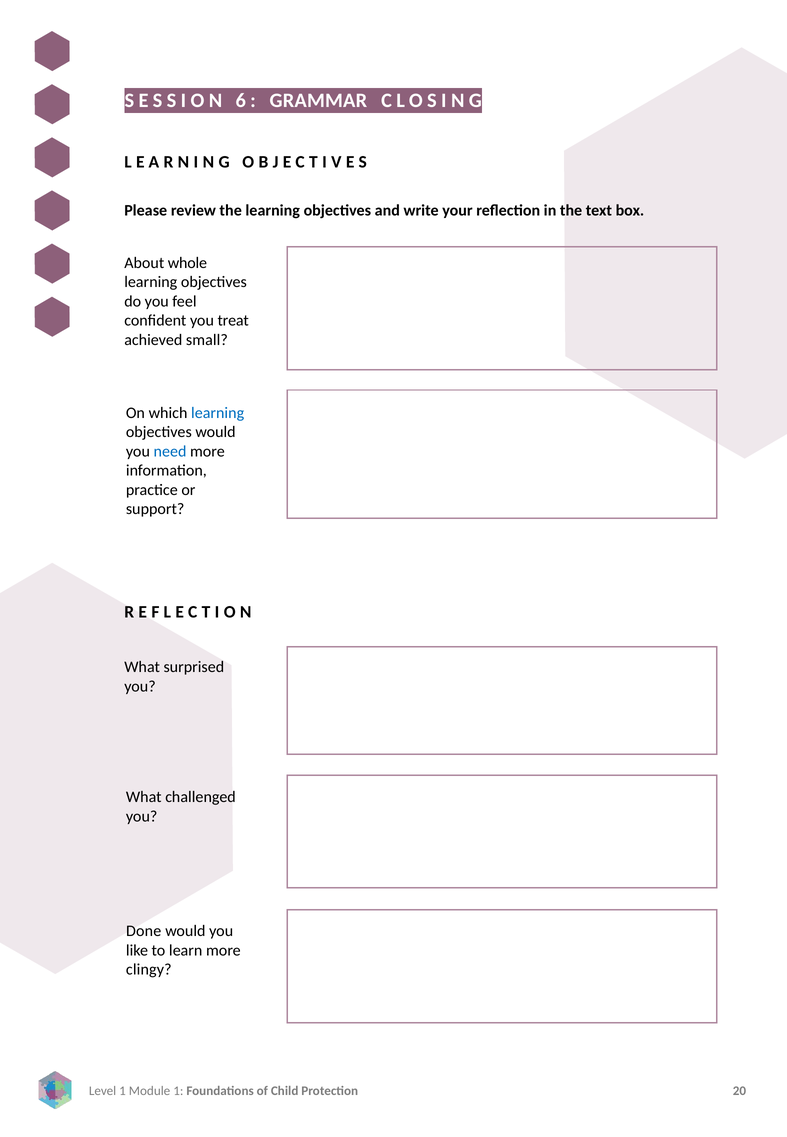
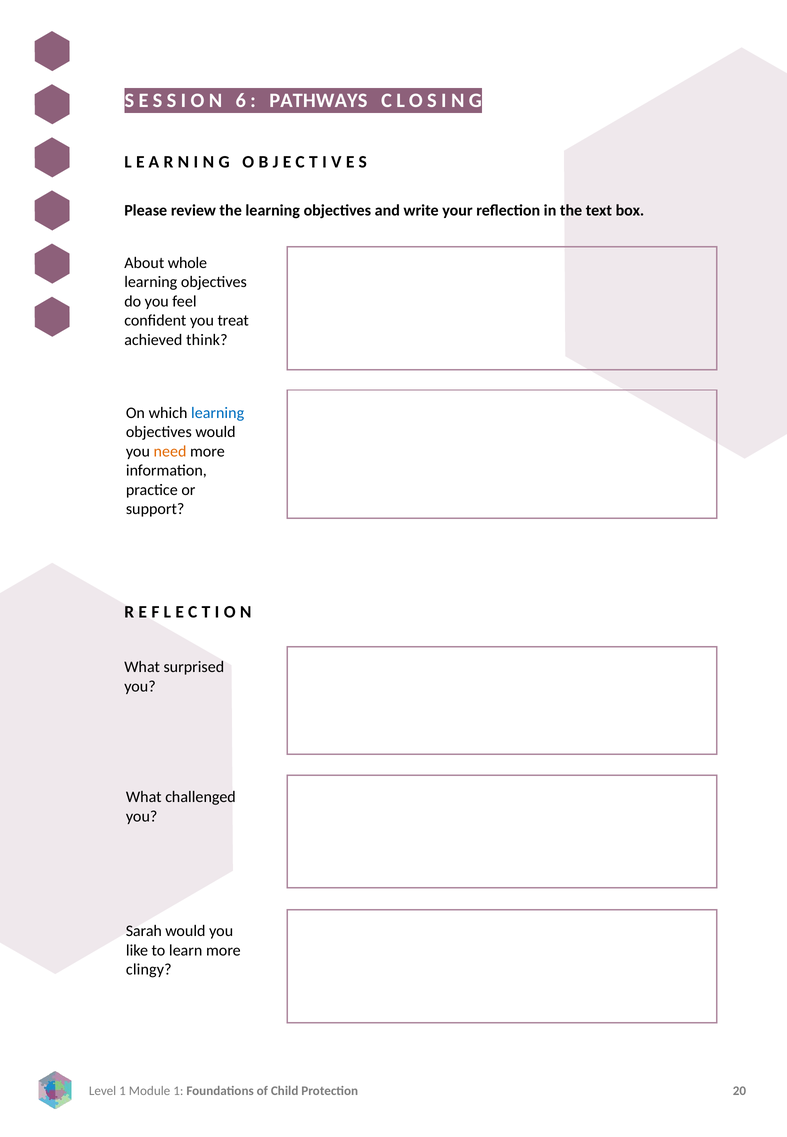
GRAMMAR: GRAMMAR -> PATHWAYS (318, 101)
small: small -> think (207, 340)
need colour: blue -> orange (170, 451)
Done: Done -> Sarah (144, 931)
